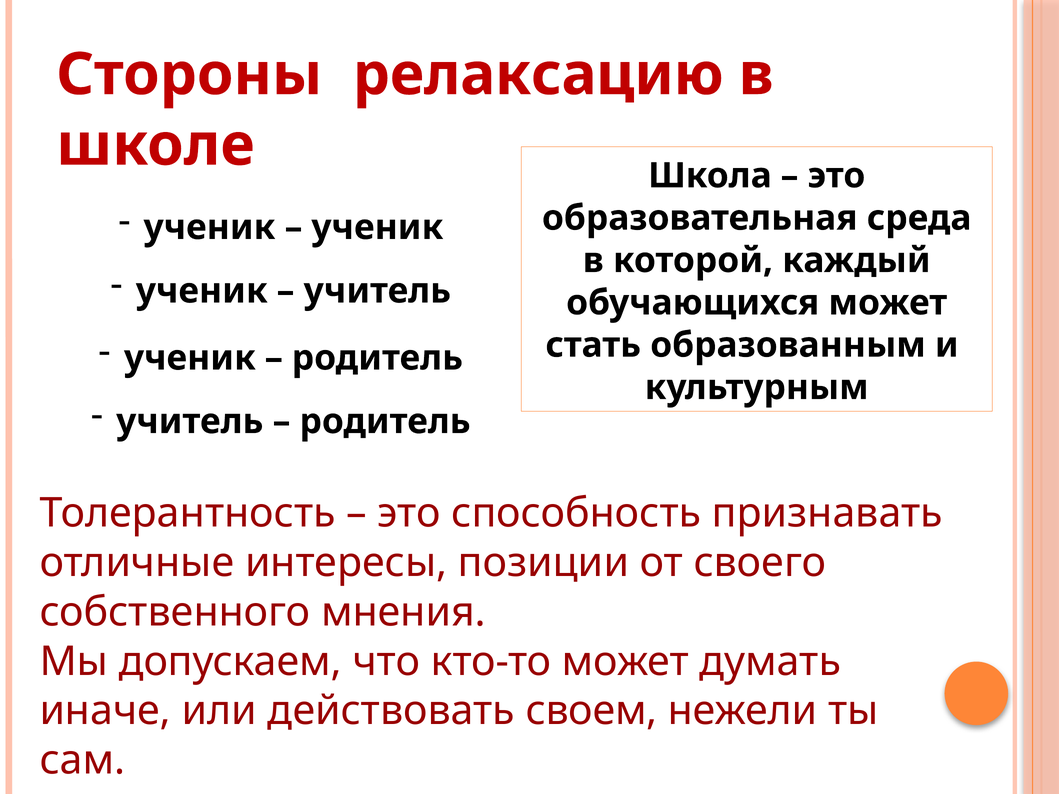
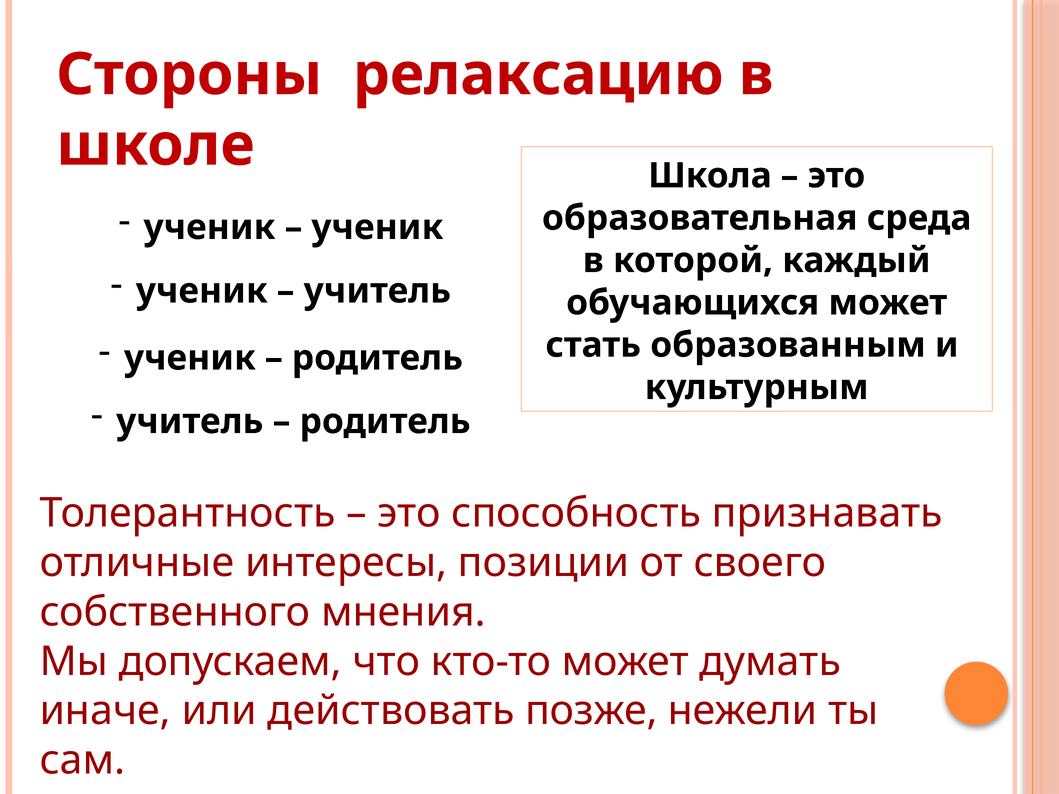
своем: своем -> позже (591, 711)
